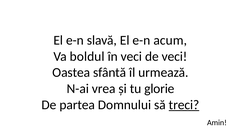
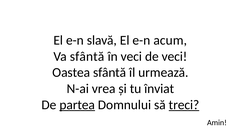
Va boldul: boldul -> sfântă (87, 56)
glorie: glorie -> înviat (159, 88)
partea underline: none -> present (77, 104)
